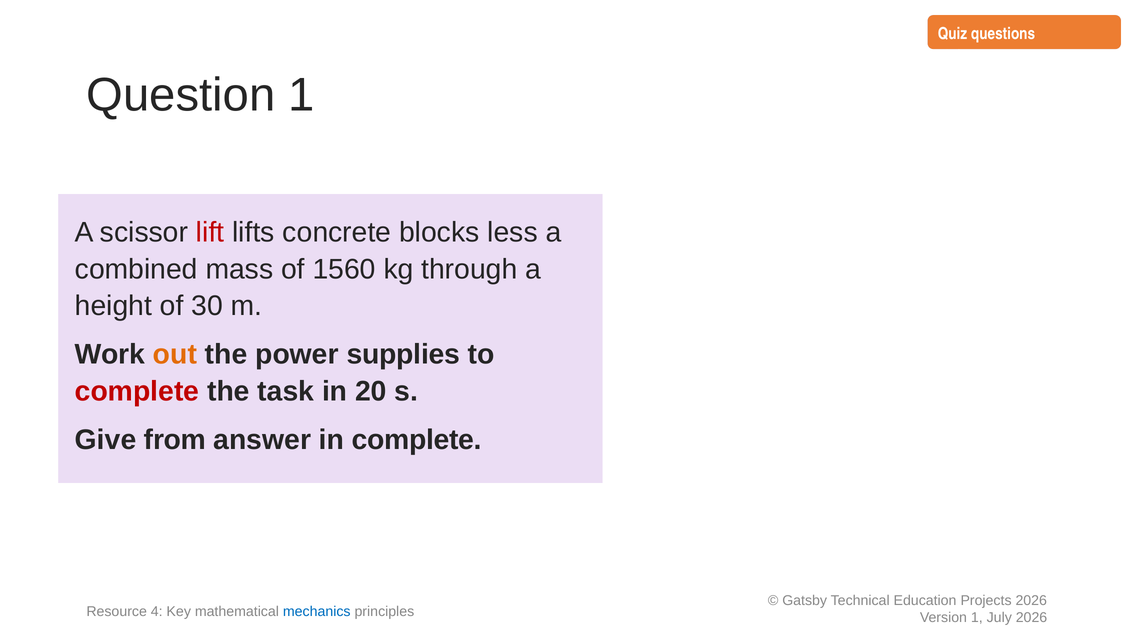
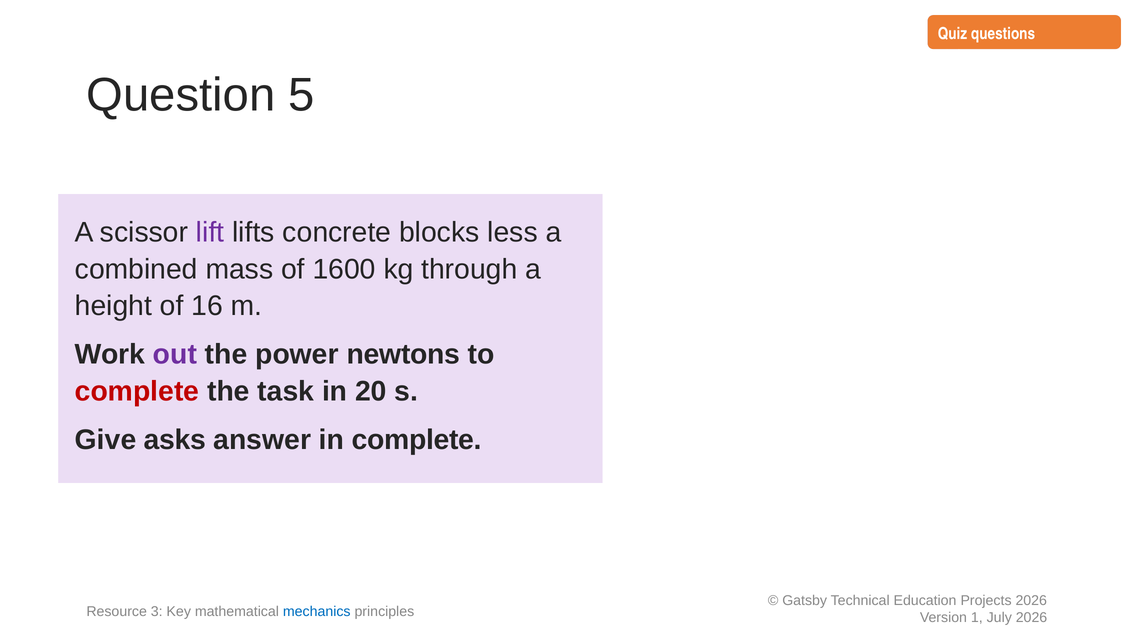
Question 1: 1 -> 5 (302, 95)
lift colour: red -> purple (210, 233)
1560: 1560 -> 1600 (344, 269)
30: 30 -> 16 (207, 306)
out colour: orange -> purple (175, 355)
supplies: supplies -> newtons (403, 355)
from: from -> asks (175, 440)
4: 4 -> 3 (157, 611)
